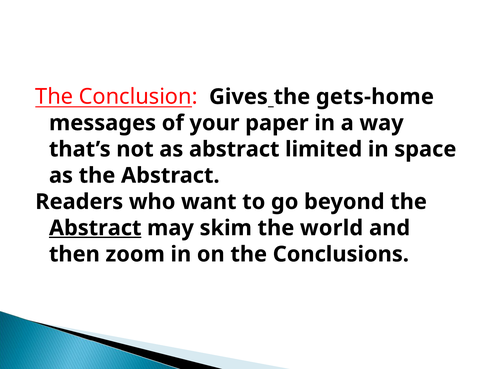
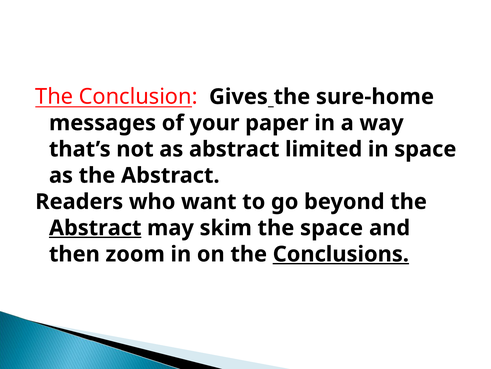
gets-home: gets-home -> sure-home (375, 97)
the world: world -> space (332, 228)
Conclusions underline: none -> present (341, 254)
